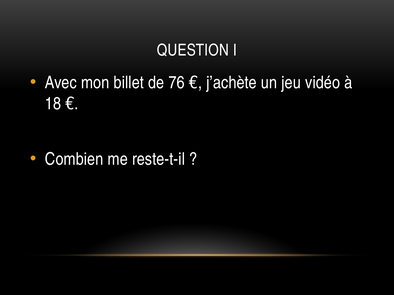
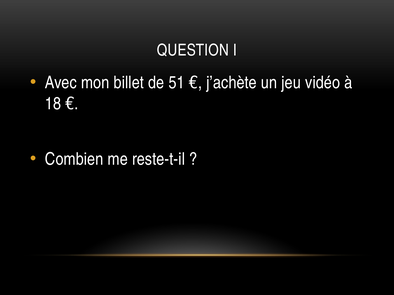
76: 76 -> 51 (177, 83)
